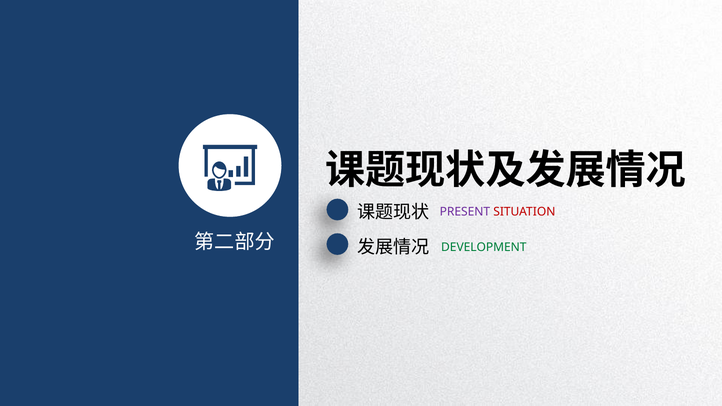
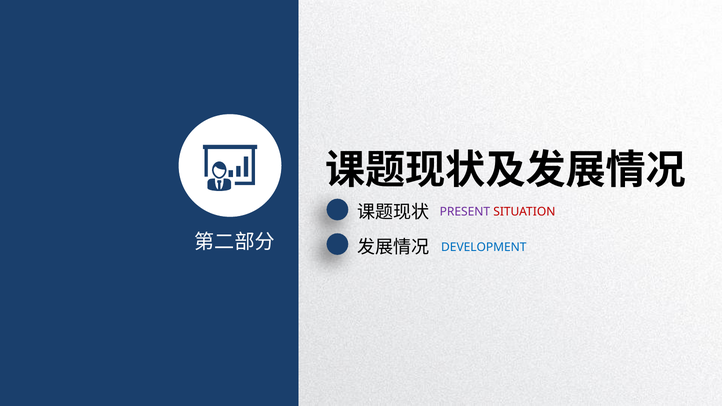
DEVELOPMENT colour: green -> blue (484, 247)
